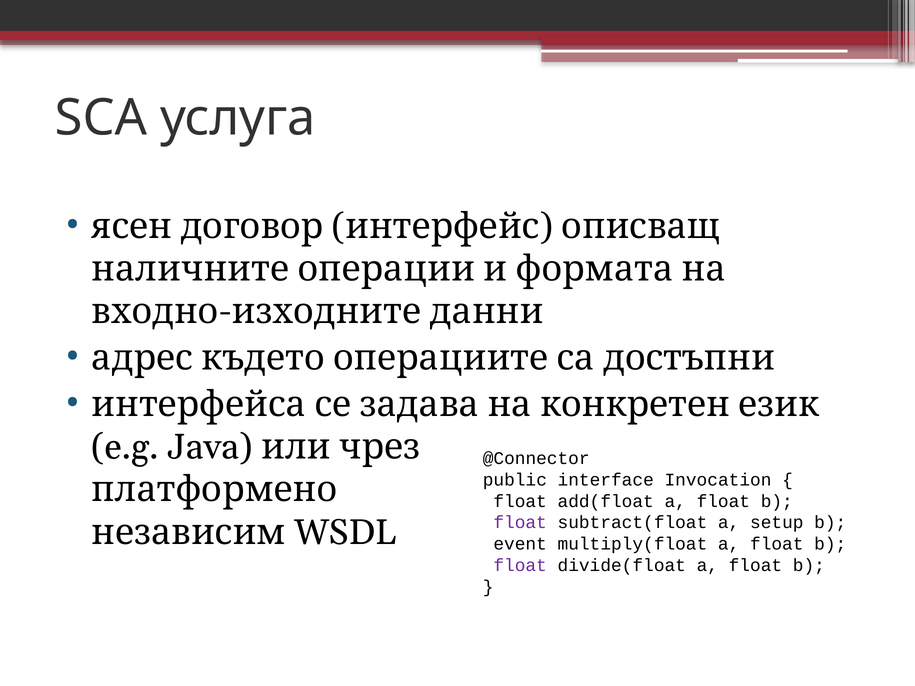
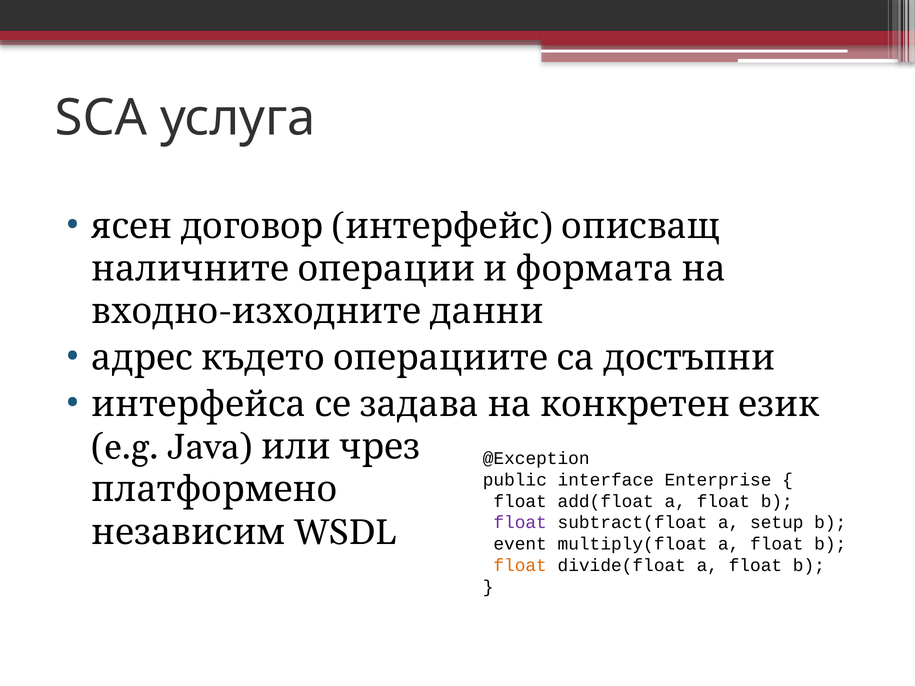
@Connector: @Connector -> @Exception (536, 459)
Invocation: Invocation -> Enterprise (718, 480)
float colour: purple -> orange (520, 565)
